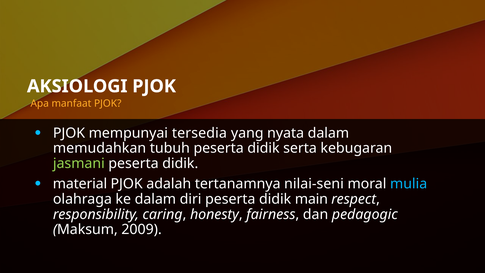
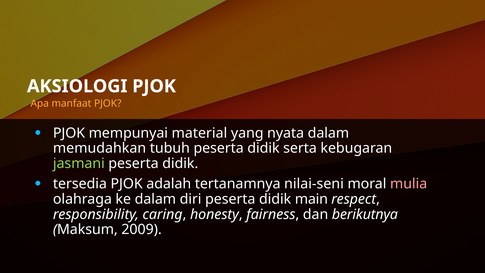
tersedia: tersedia -> material (199, 133)
material: material -> tersedia (80, 184)
mulia colour: light blue -> pink (409, 184)
pedagogic: pedagogic -> berikutnya (365, 214)
